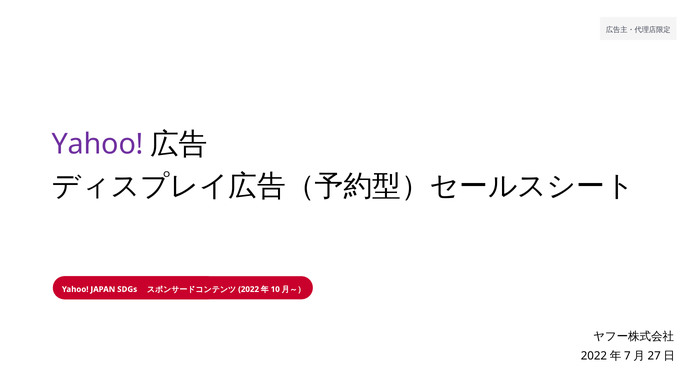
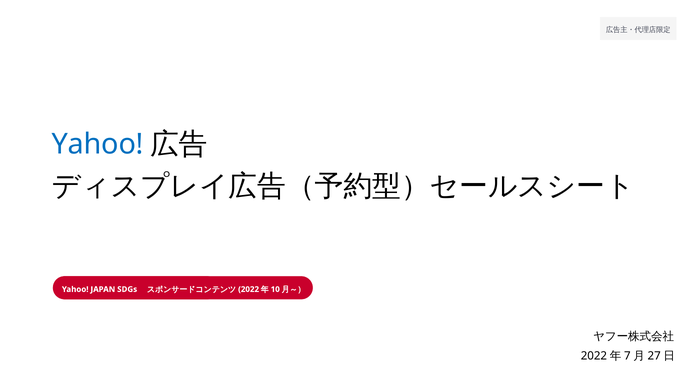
Yahoo colour: purple -> blue (98, 144)
